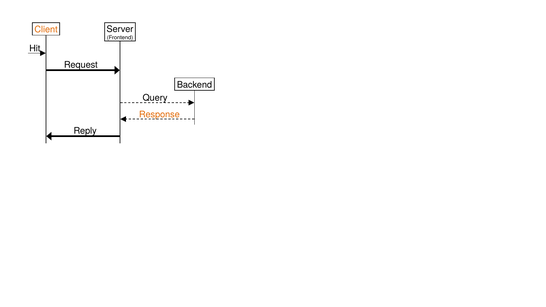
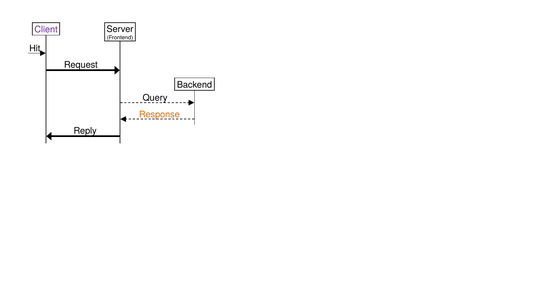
Client colour: orange -> purple (46, 30)
